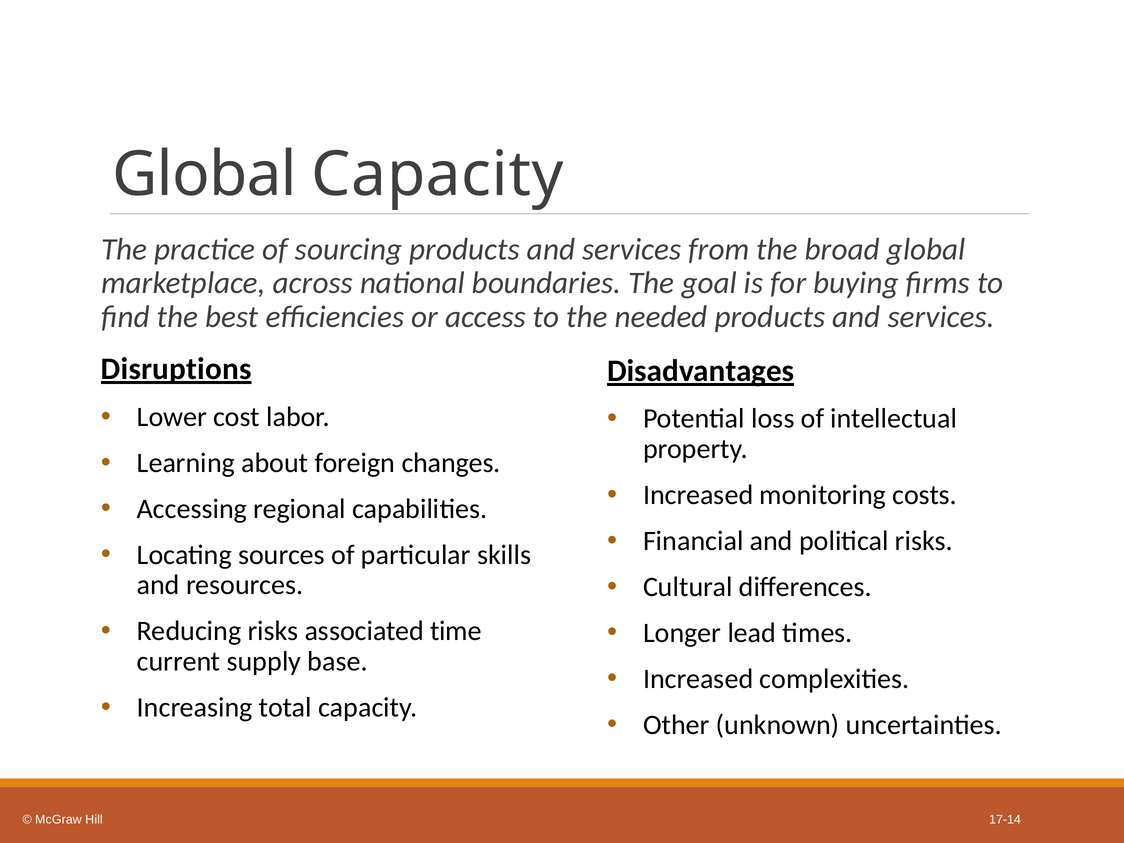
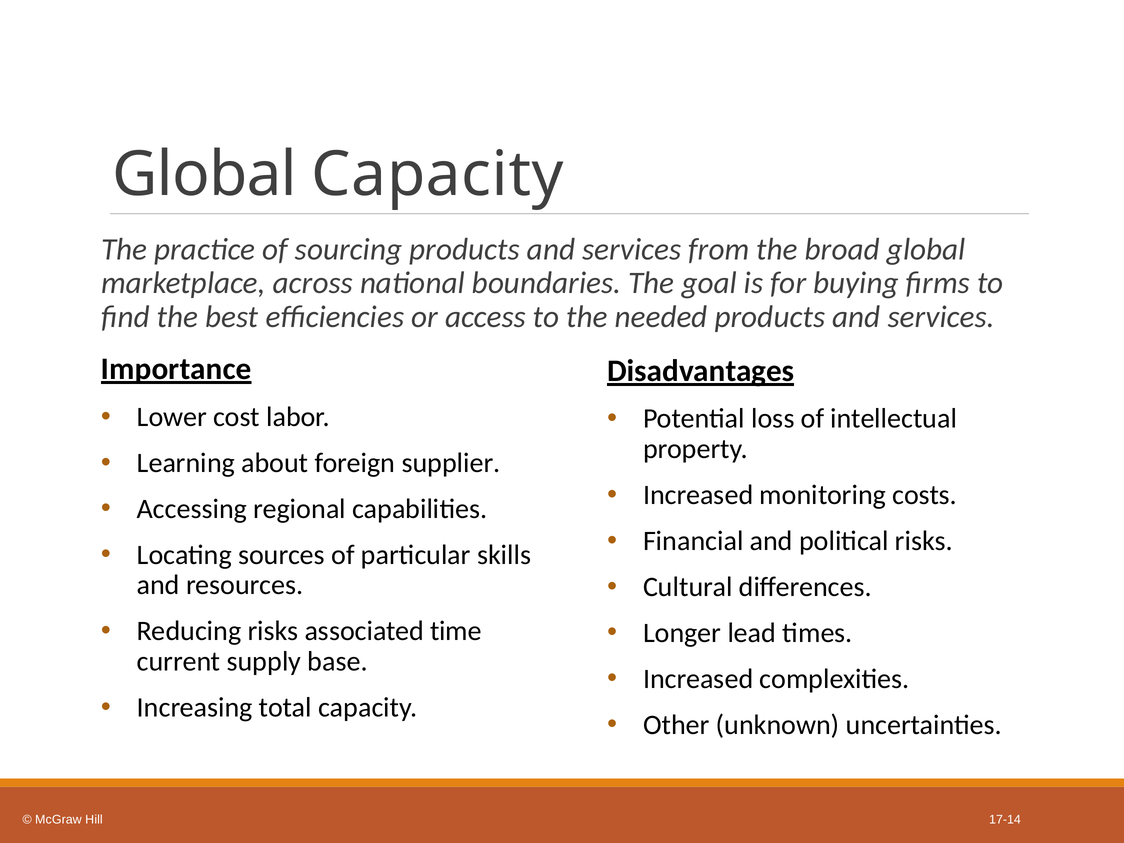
Disruptions: Disruptions -> Importance (176, 369)
changes: changes -> supplier (451, 463)
